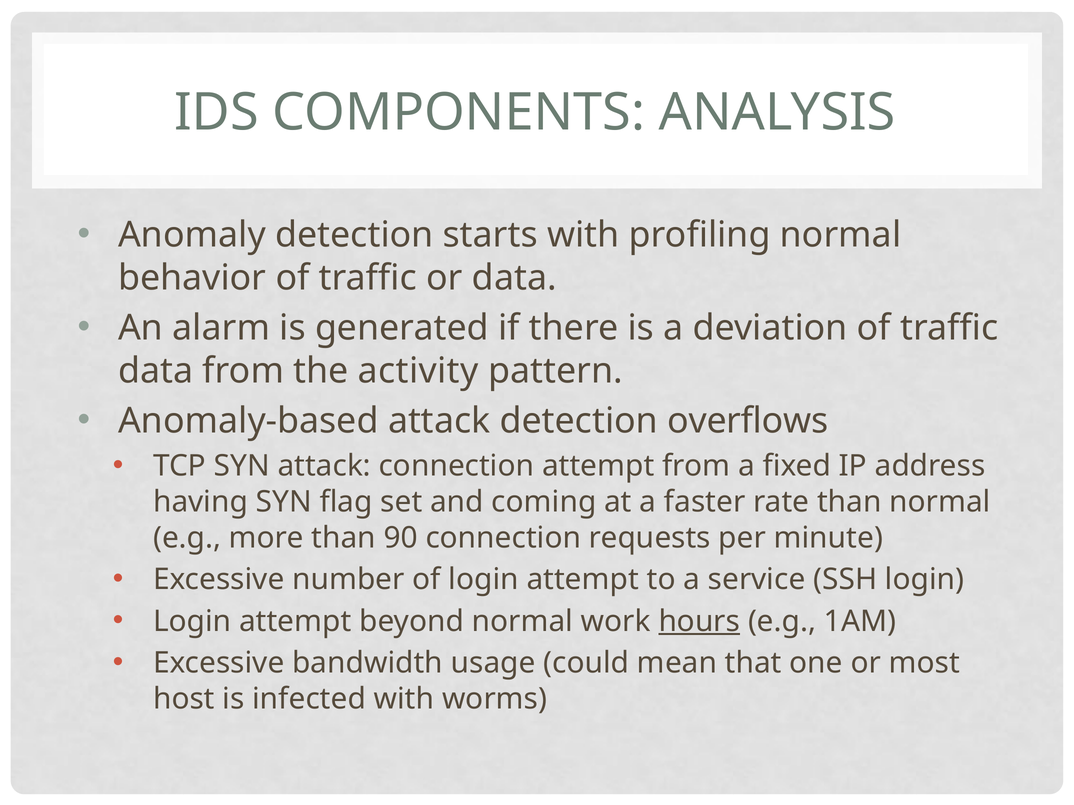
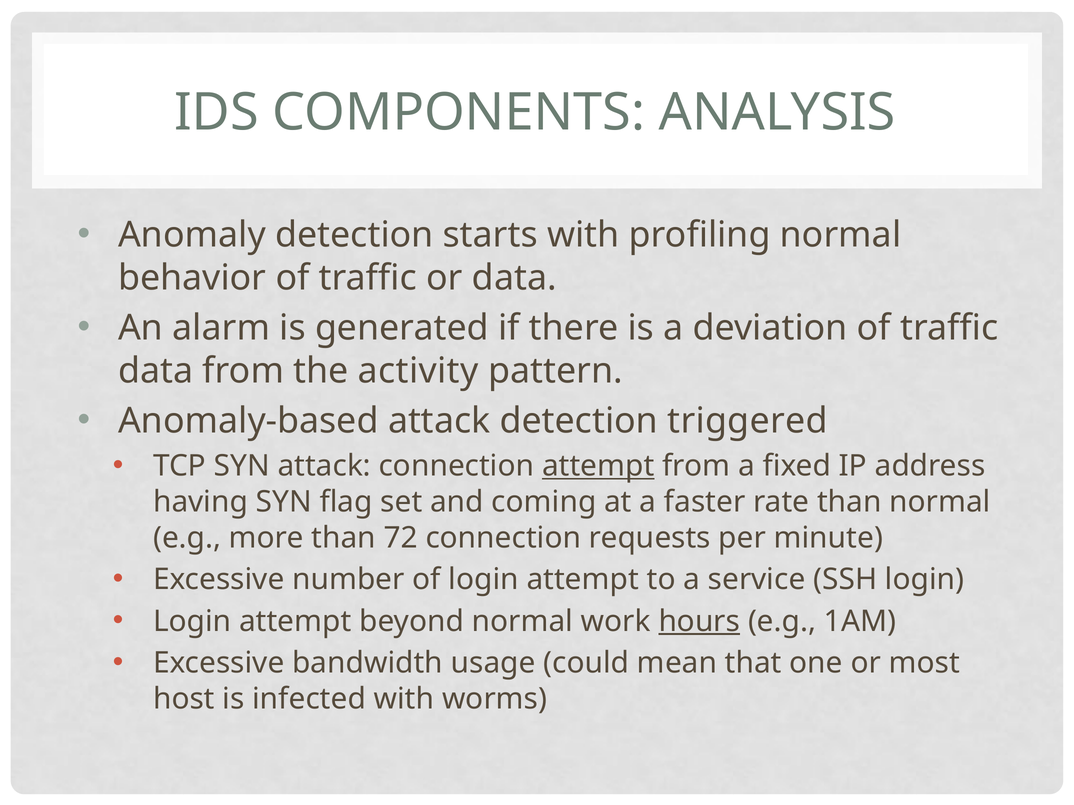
overflows: overflows -> triggered (748, 421)
attempt underline: none -> present (598, 466)
90: 90 -> 72 (401, 538)
